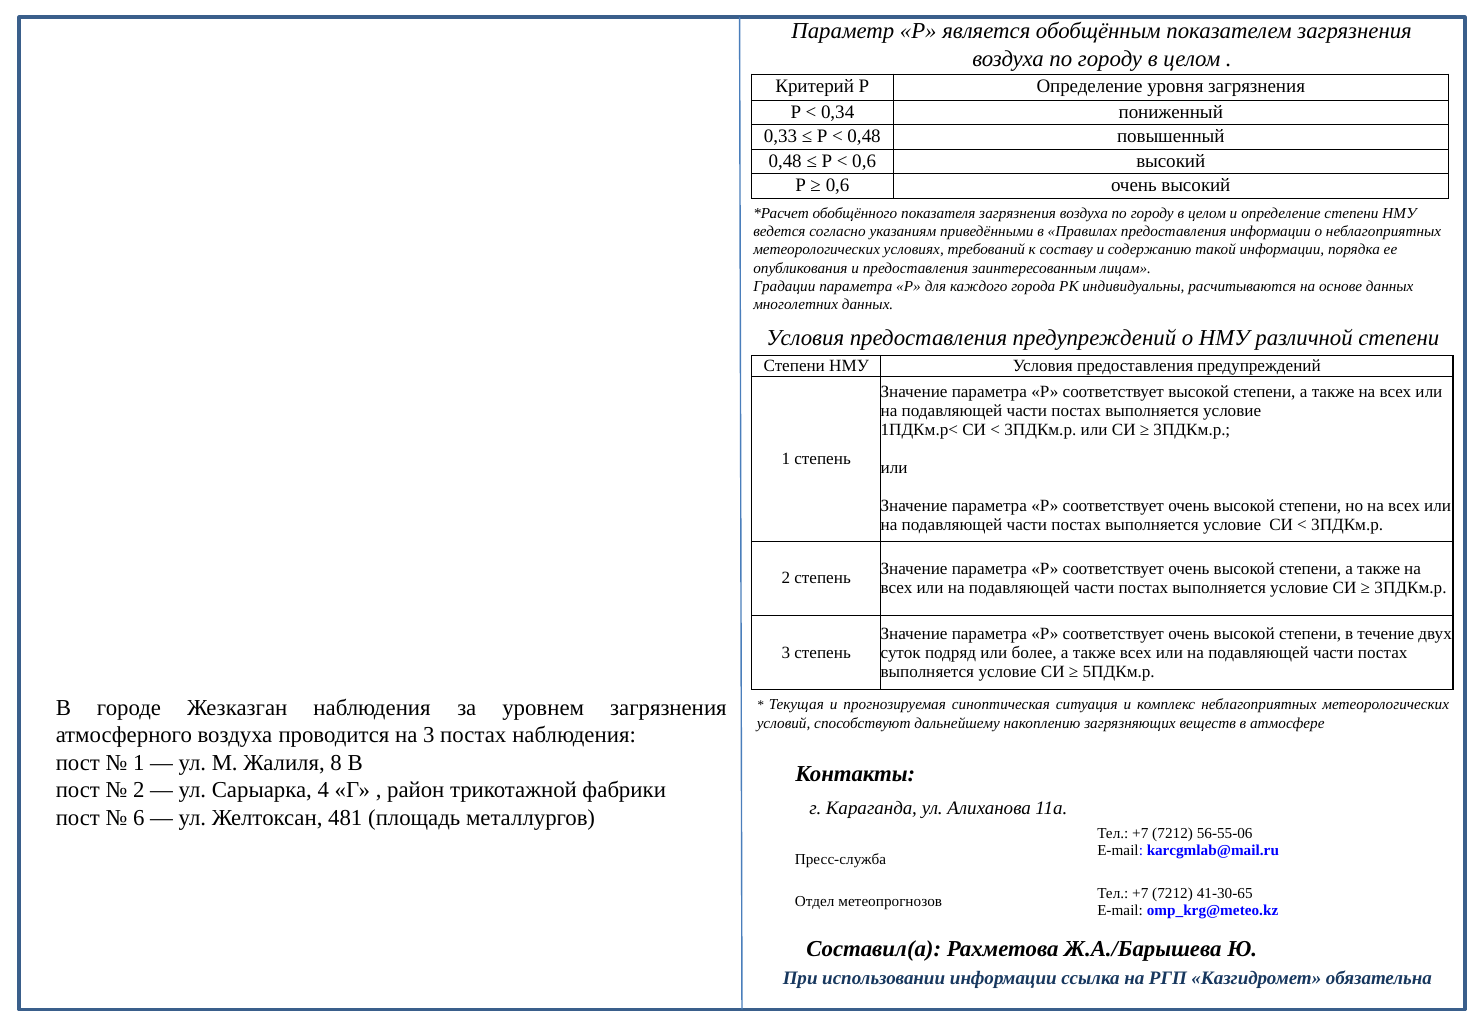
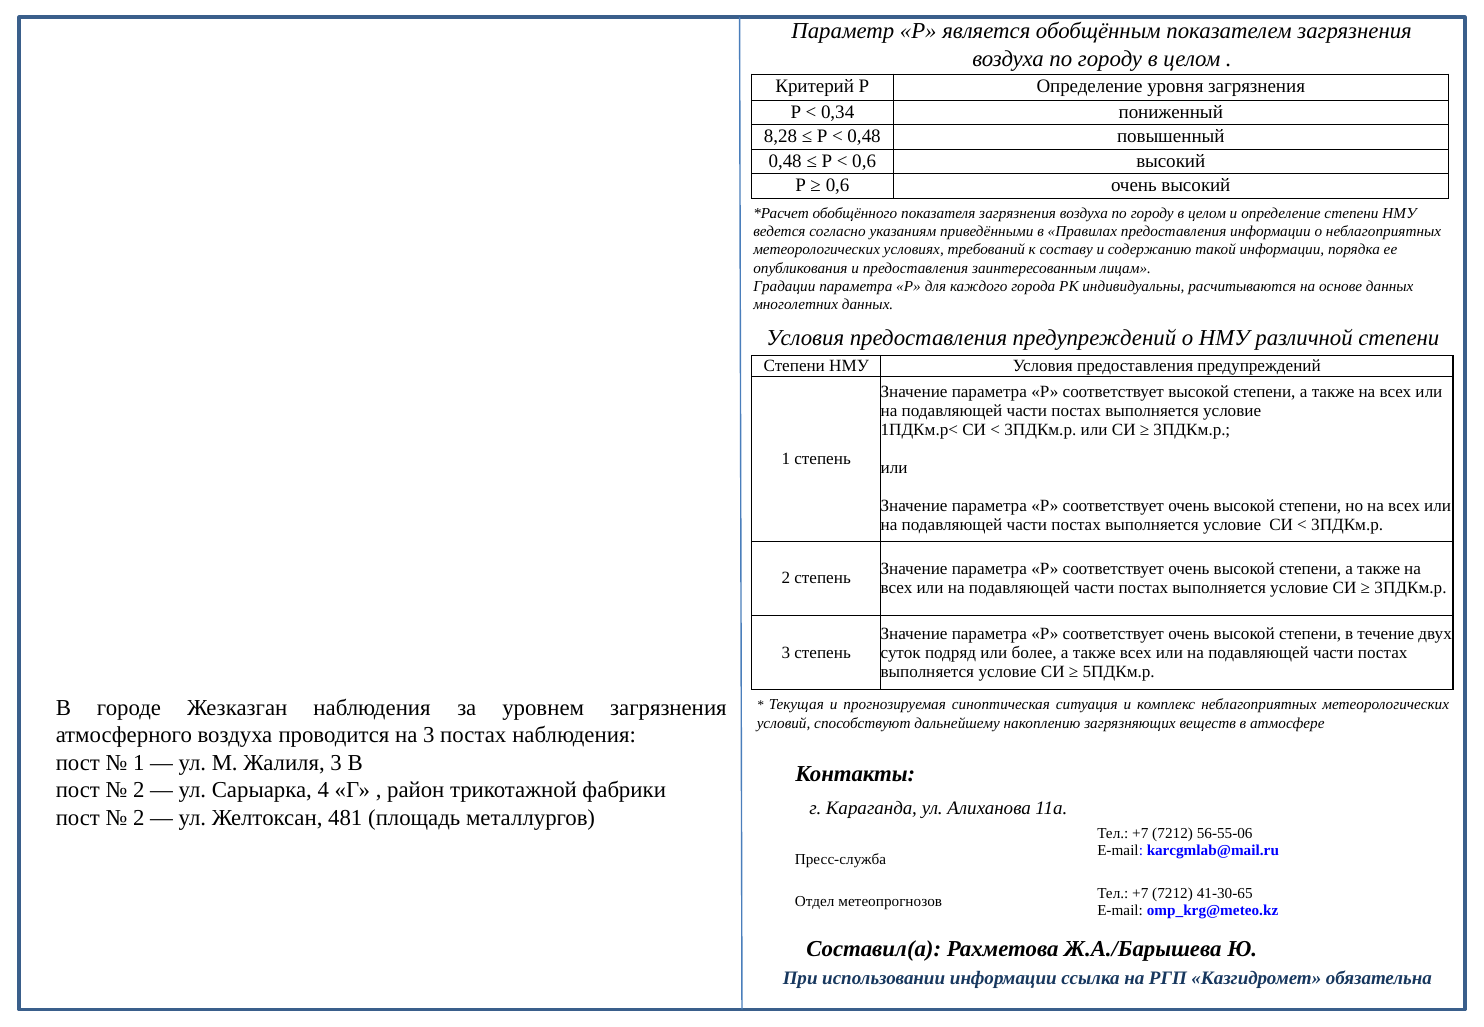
0,33: 0,33 -> 8,28 (780, 137)
Жалиля 8: 8 -> 3 (336, 763)
6: 6 -> 2 (139, 818)
